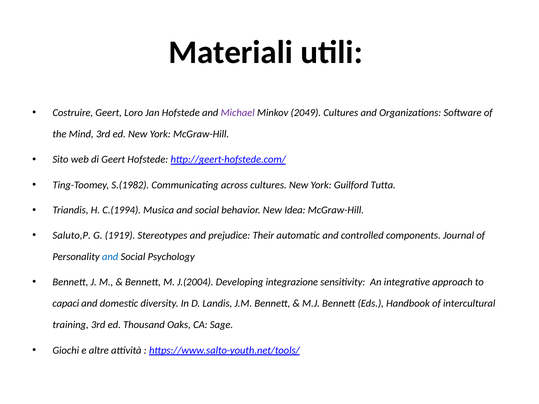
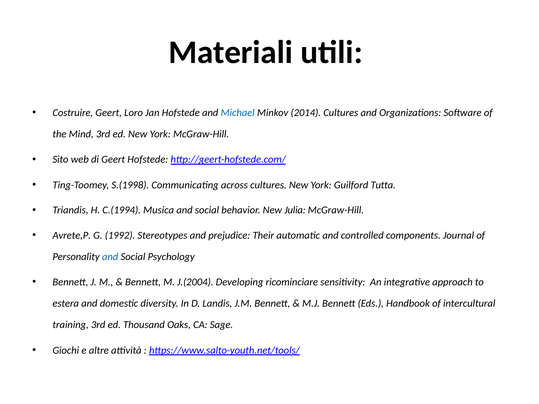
Michael colour: purple -> blue (238, 113)
2049: 2049 -> 2014 (306, 113)
S.(1982: S.(1982 -> S.(1998 (130, 185)
Idea: Idea -> Julia (295, 210)
Saluto,P: Saluto,P -> Avrete,P (72, 236)
1919: 1919 -> 1992 (120, 236)
integrazione: integrazione -> ricominciare (292, 282)
capaci: capaci -> estera (66, 304)
